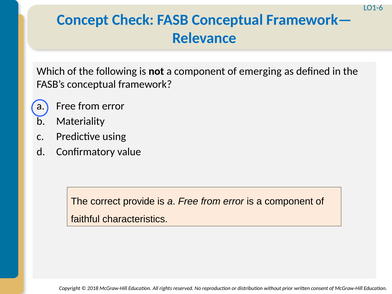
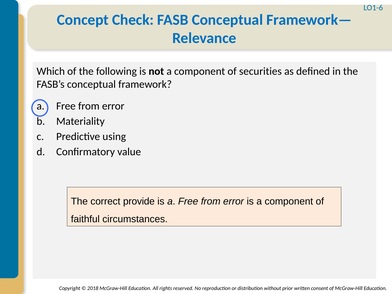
emerging: emerging -> securities (260, 71)
characteristics: characteristics -> circumstances (135, 219)
